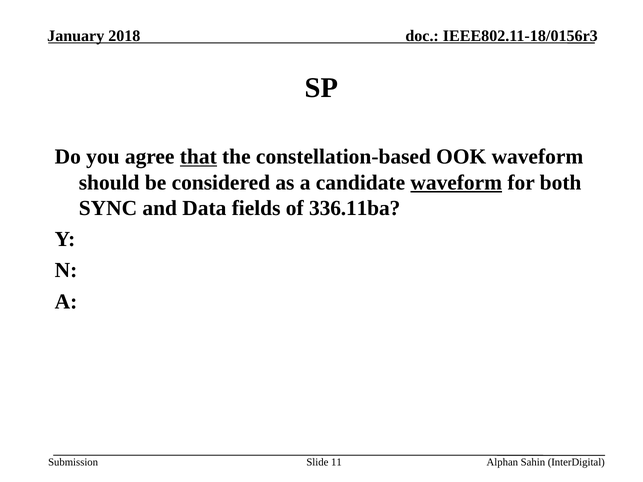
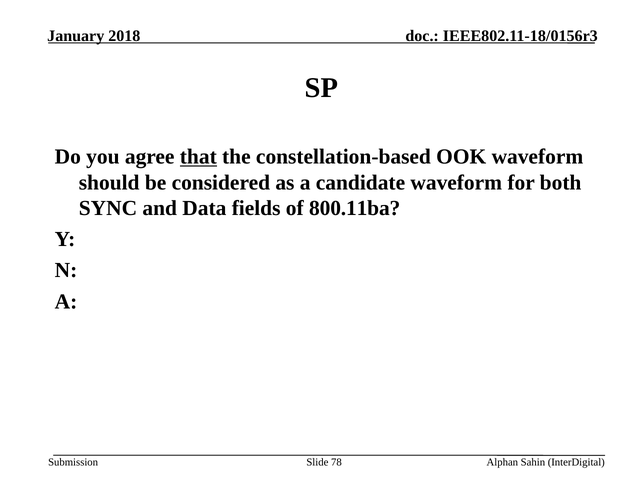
waveform underline: present -> none (456, 183)
336.11ba: 336.11ba -> 800.11ba (355, 208)
11: 11 -> 78 (336, 463)
